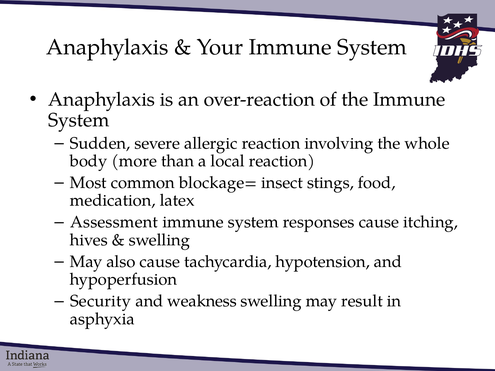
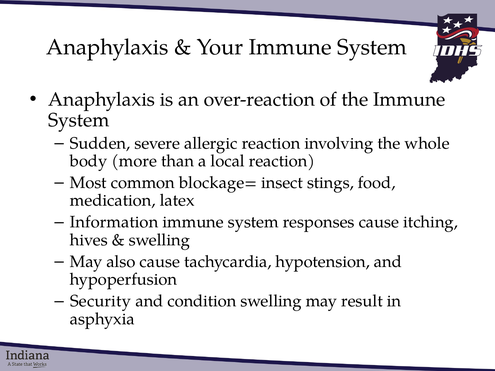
Assessment: Assessment -> Information (114, 222)
weakness: weakness -> condition (202, 301)
